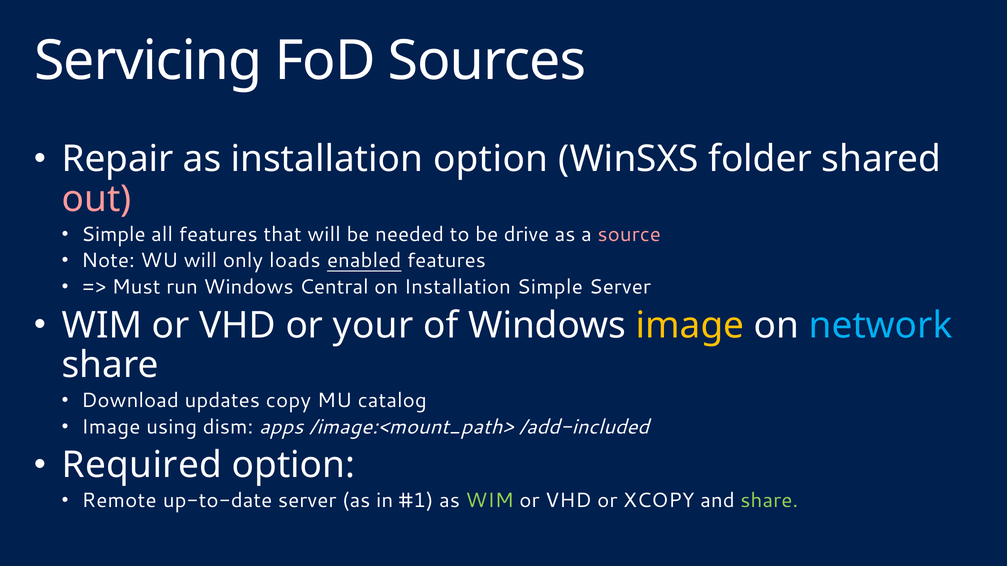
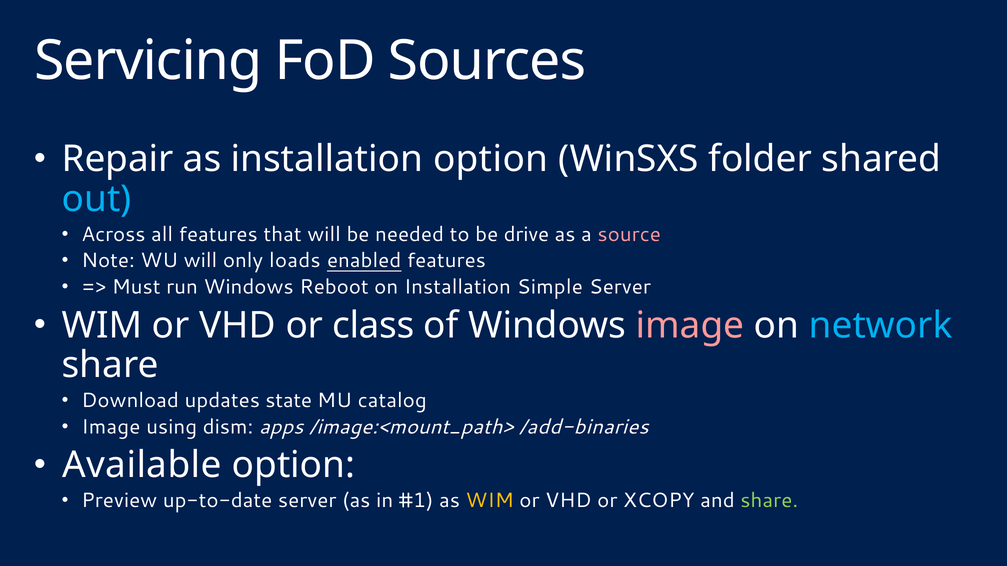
out colour: pink -> light blue (97, 199)
Simple: Simple -> Across (113, 234)
Central: Central -> Reboot (334, 287)
your: your -> class (373, 326)
image colour: yellow -> pink (690, 326)
copy: copy -> state (289, 401)
/add-included: /add-included -> /add-binaries (584, 427)
Required: Required -> Available (142, 466)
Remote: Remote -> Preview (119, 501)
WIM colour: light green -> yellow (490, 501)
